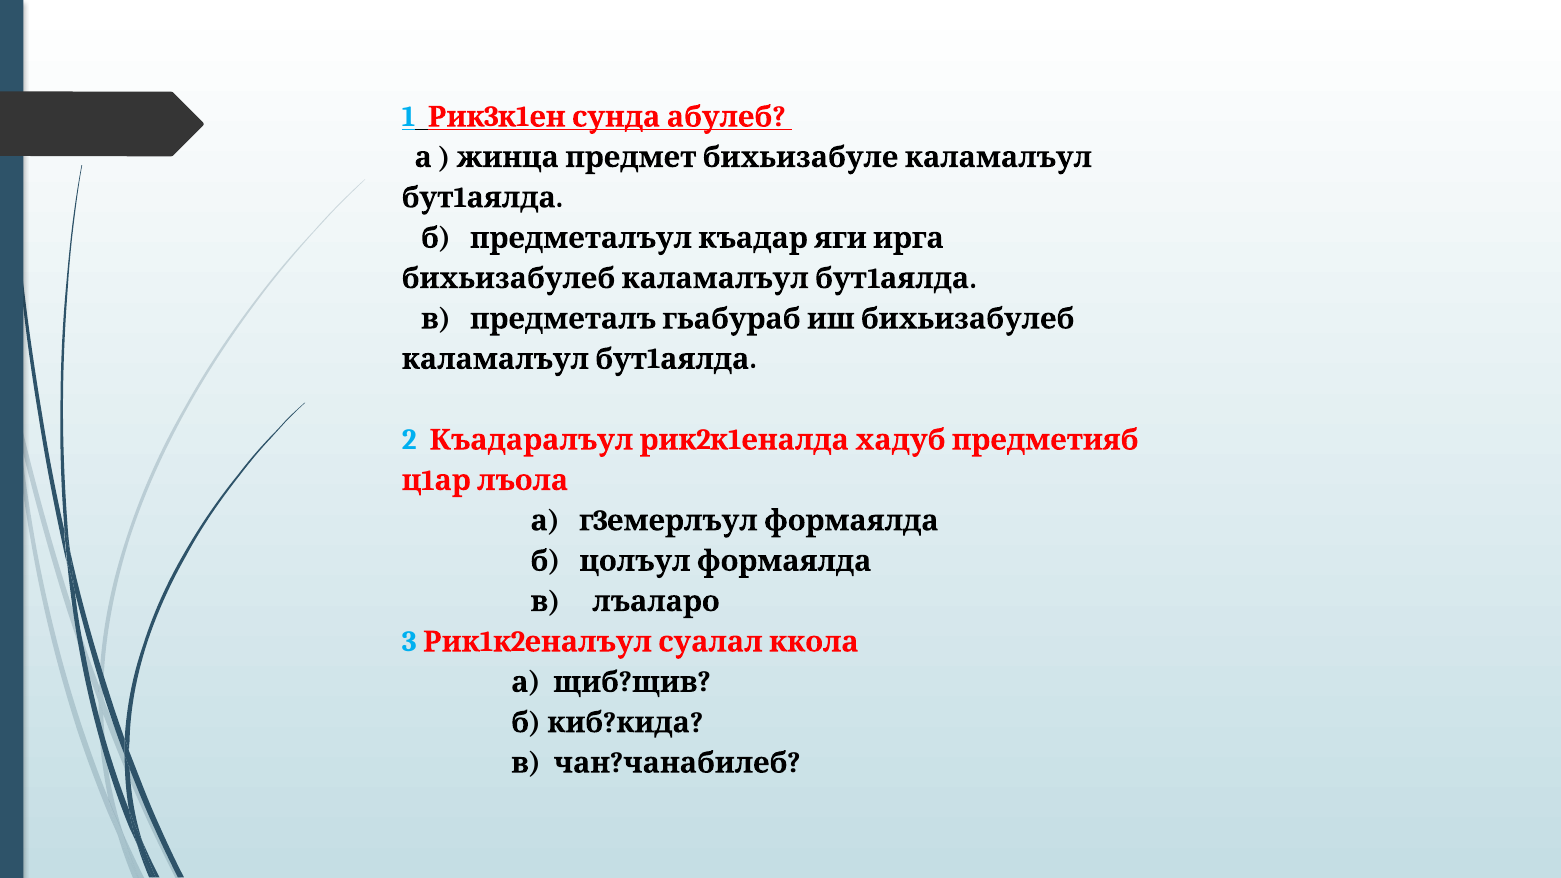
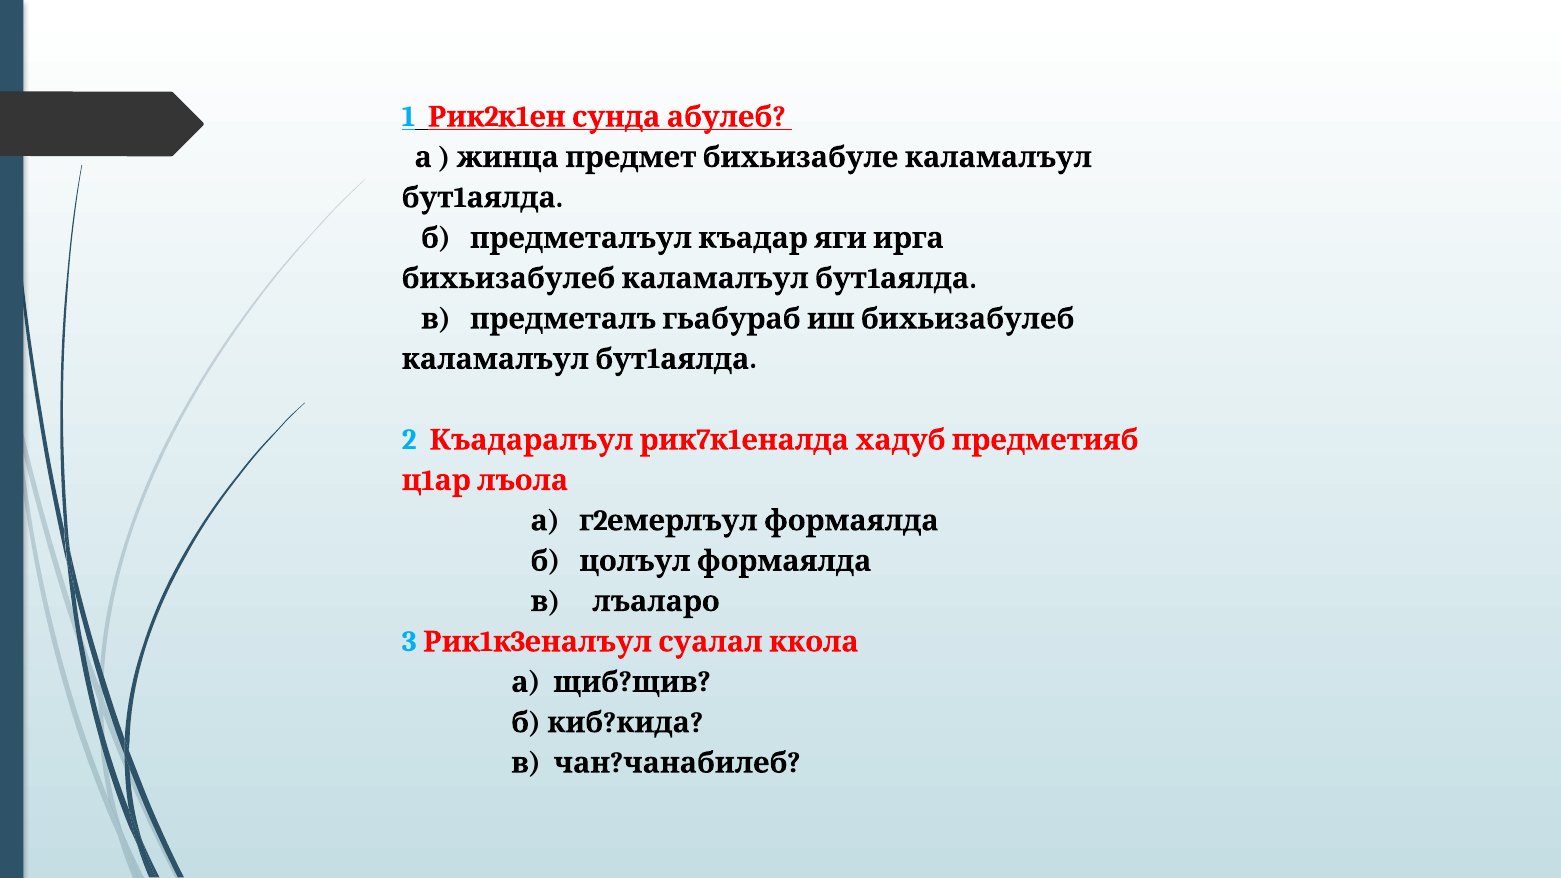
1 3: 3 -> 2 (492, 117)
2 2: 2 -> 7 (704, 440)
3: 3 -> 2 (601, 521)
1 2: 2 -> 3 (518, 642)
